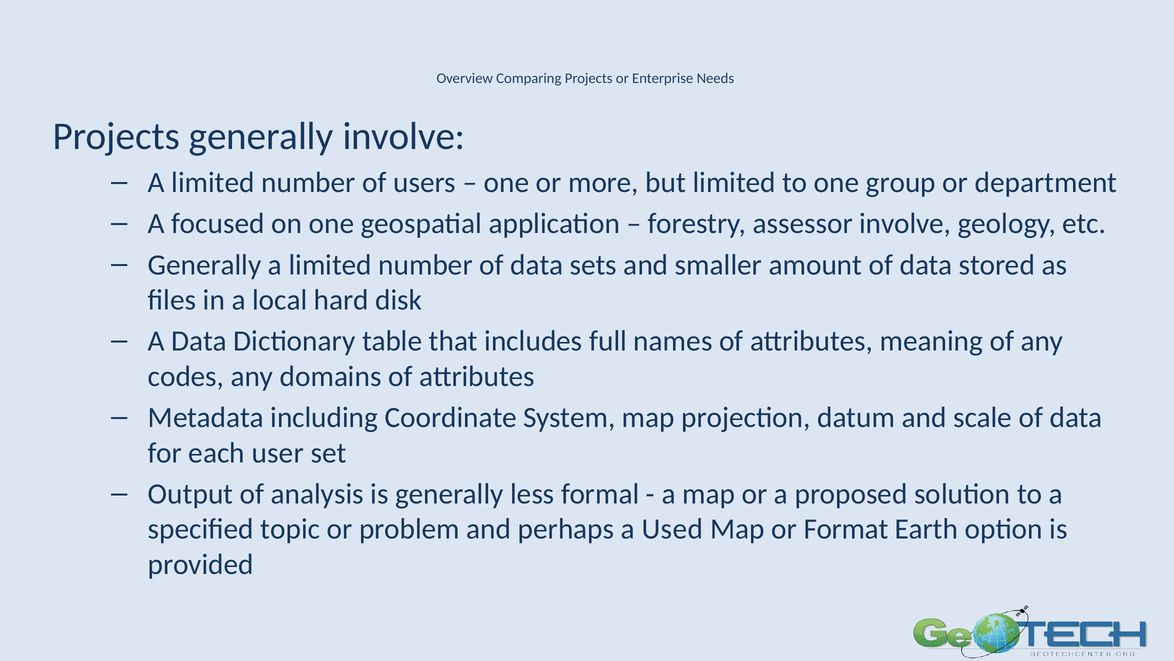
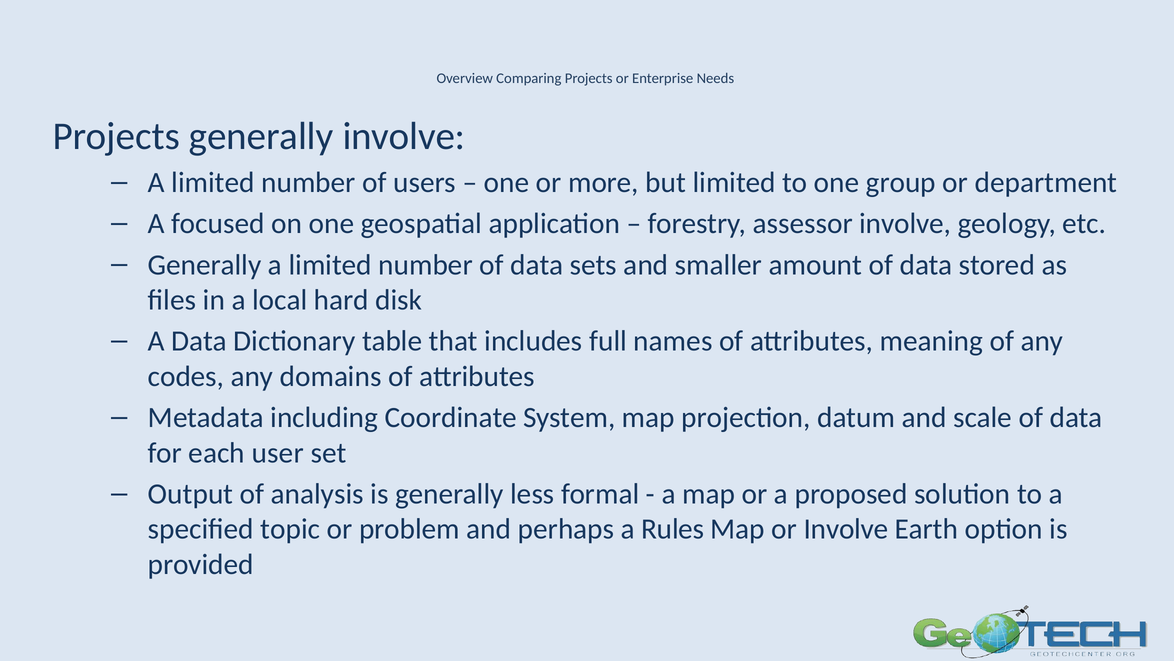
Used: Used -> Rules (673, 529)
or Format: Format -> Involve (846, 529)
